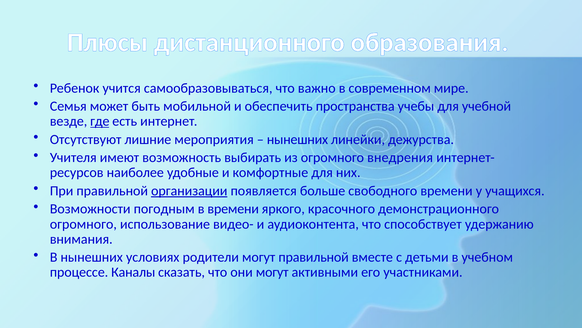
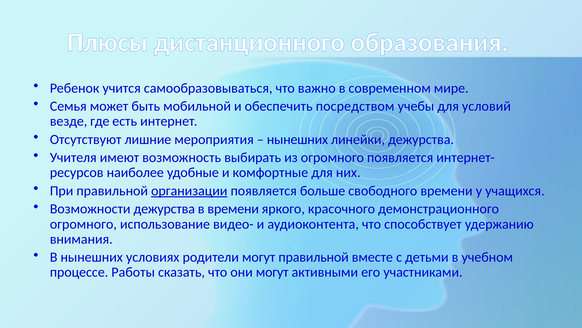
пространства: пространства -> посредством (355, 106)
учебной: учебной -> условий (486, 106)
где underline: present -> none (100, 121)
огромного внедрения: внедрения -> появляется (400, 157)
Возможности погодным: погодным -> дежурства (164, 209)
Каналы: Каналы -> Работы (133, 272)
